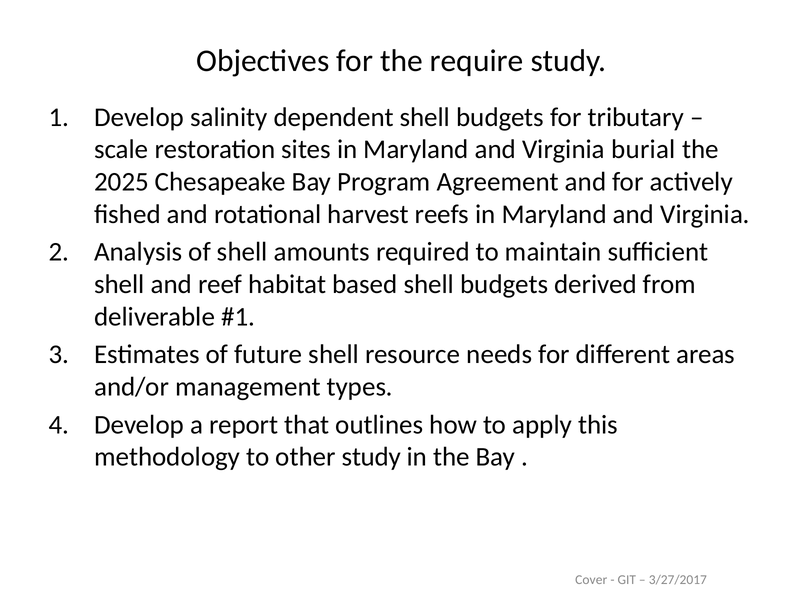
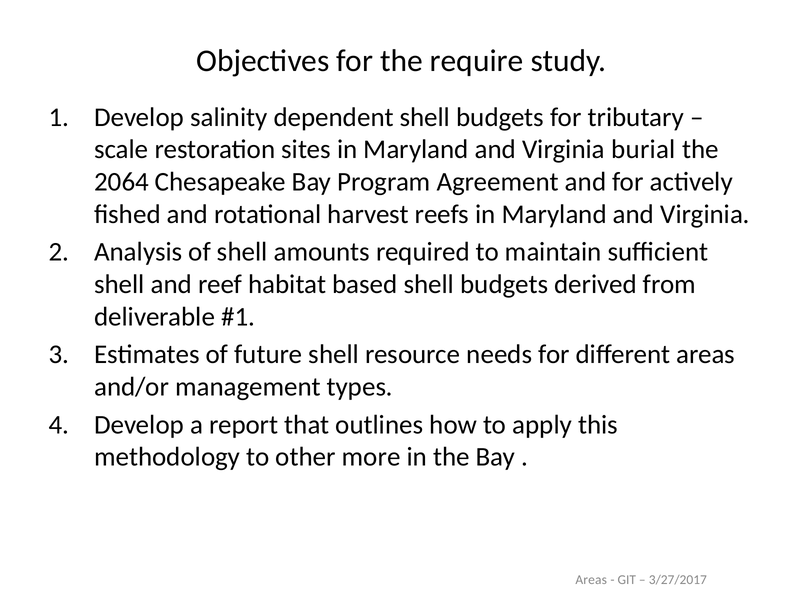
2025: 2025 -> 2064 (122, 182)
other study: study -> more (371, 457)
Cover: Cover -> Areas (591, 580)
